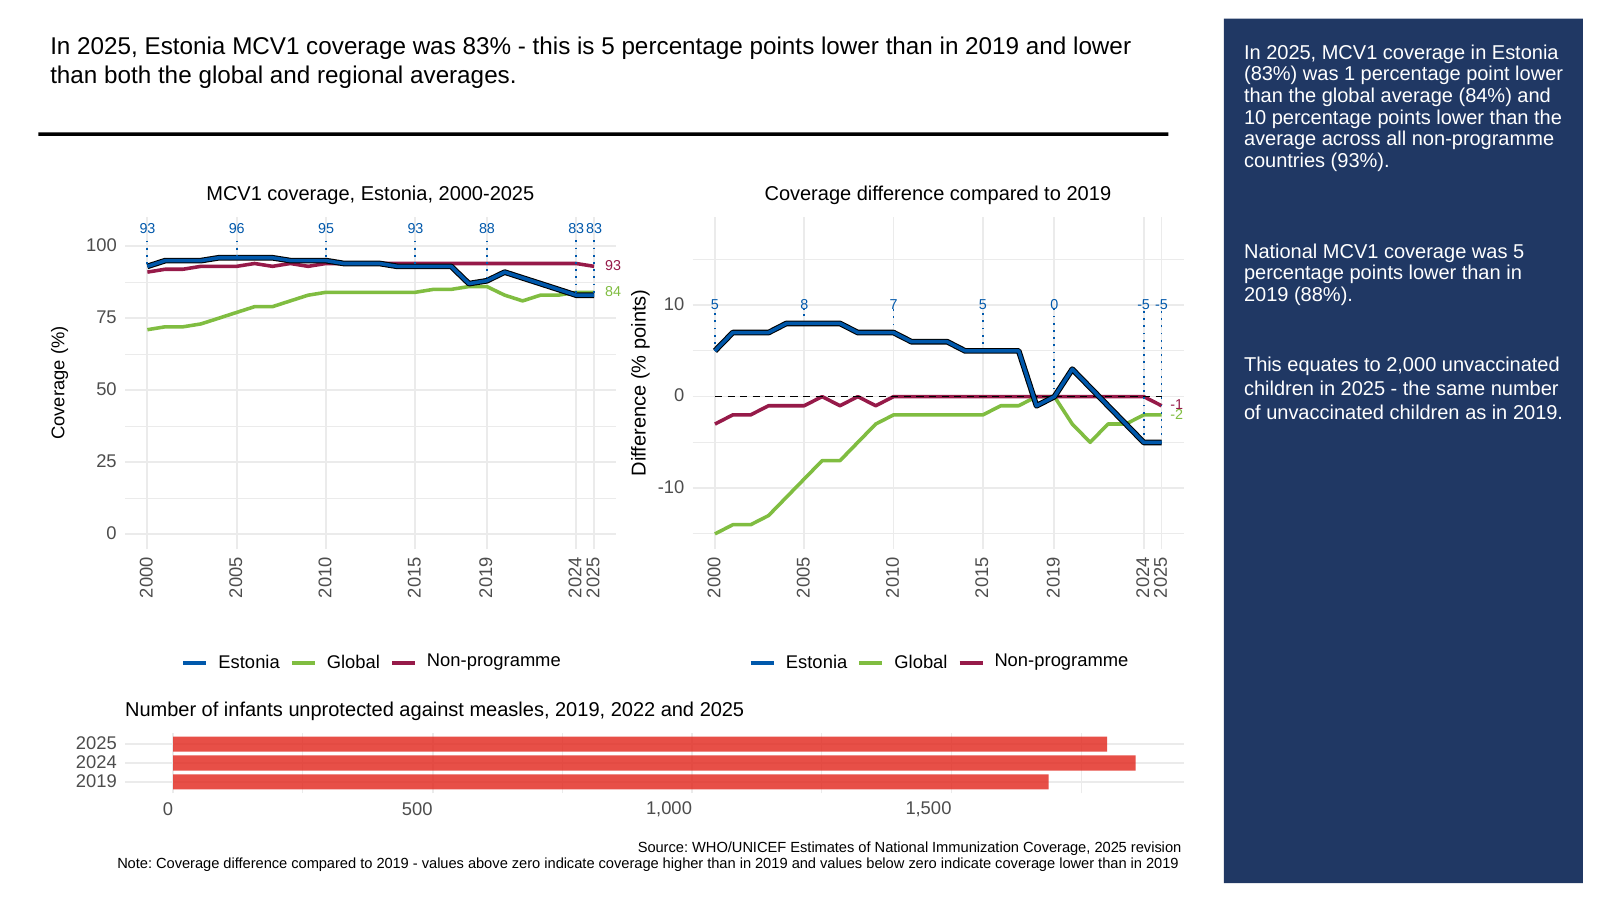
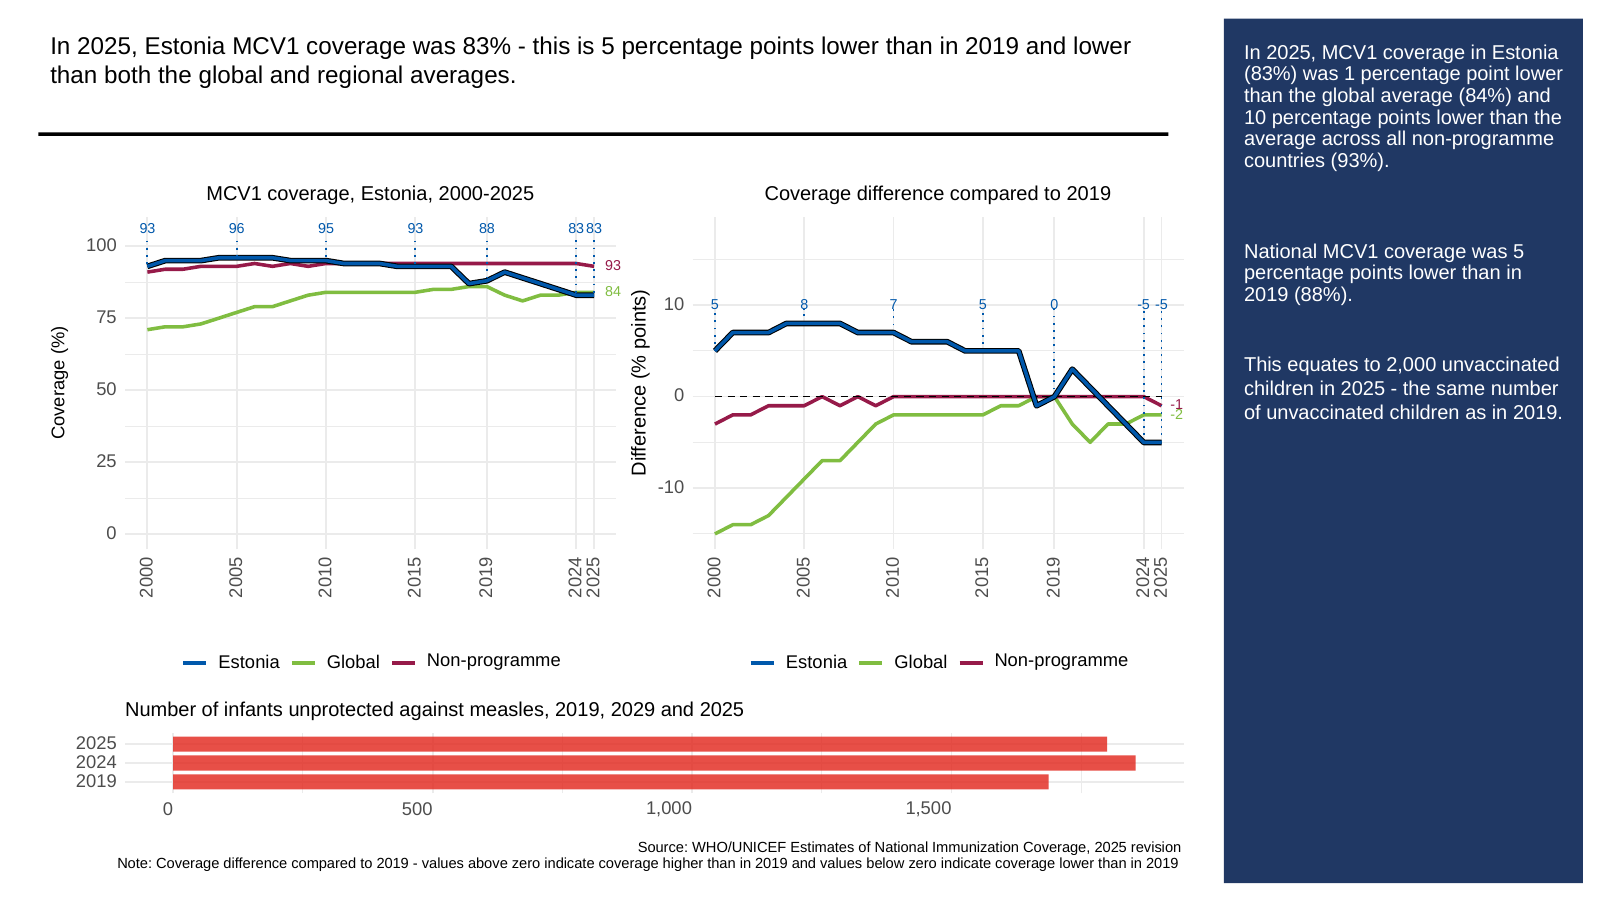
2022: 2022 -> 2029 (633, 709)
